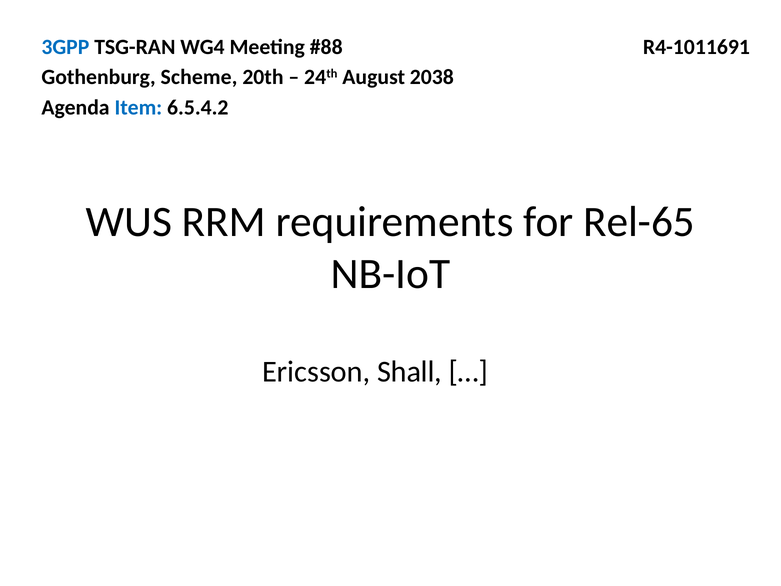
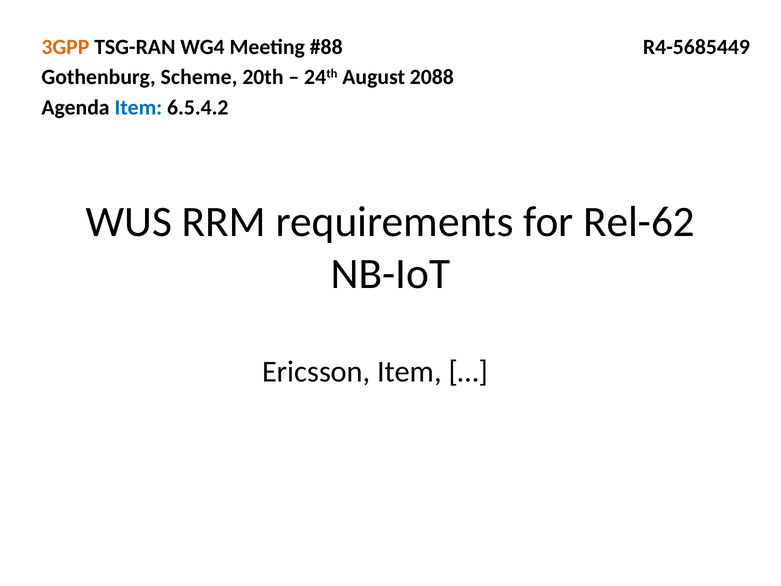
3GPP colour: blue -> orange (65, 47)
R4-1011691: R4-1011691 -> R4-5685449 (696, 47)
2038: 2038 -> 2088 (432, 77)
Rel-65: Rel-65 -> Rel-62 (639, 222)
Ericsson Shall: Shall -> Item (410, 372)
